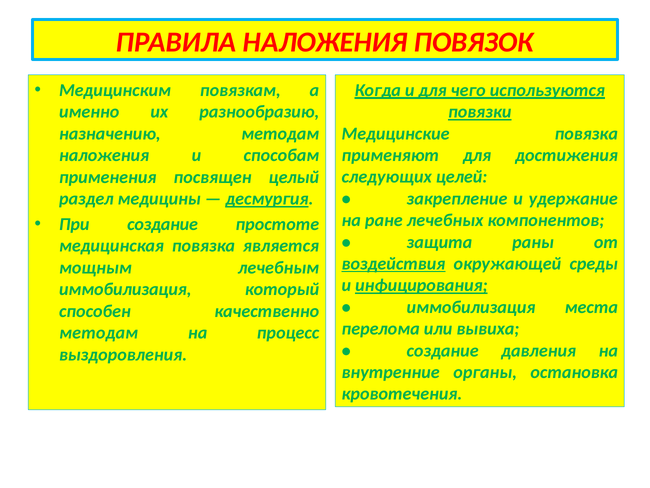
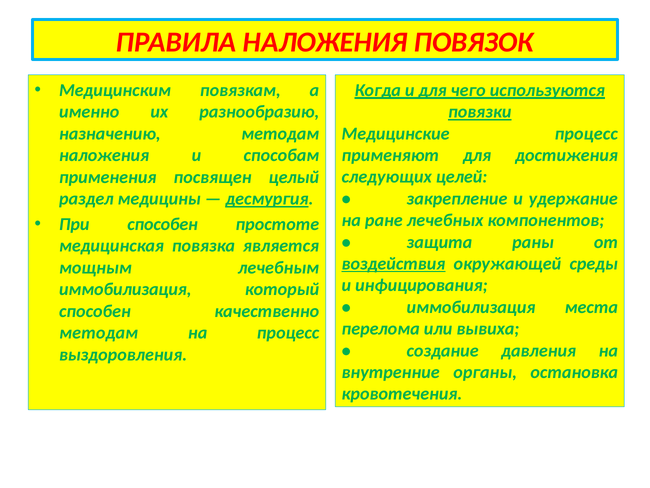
Медицинские повязка: повязка -> процесс (586, 133)
При создание: создание -> способен (163, 224)
инфицирования underline: present -> none (421, 285)
